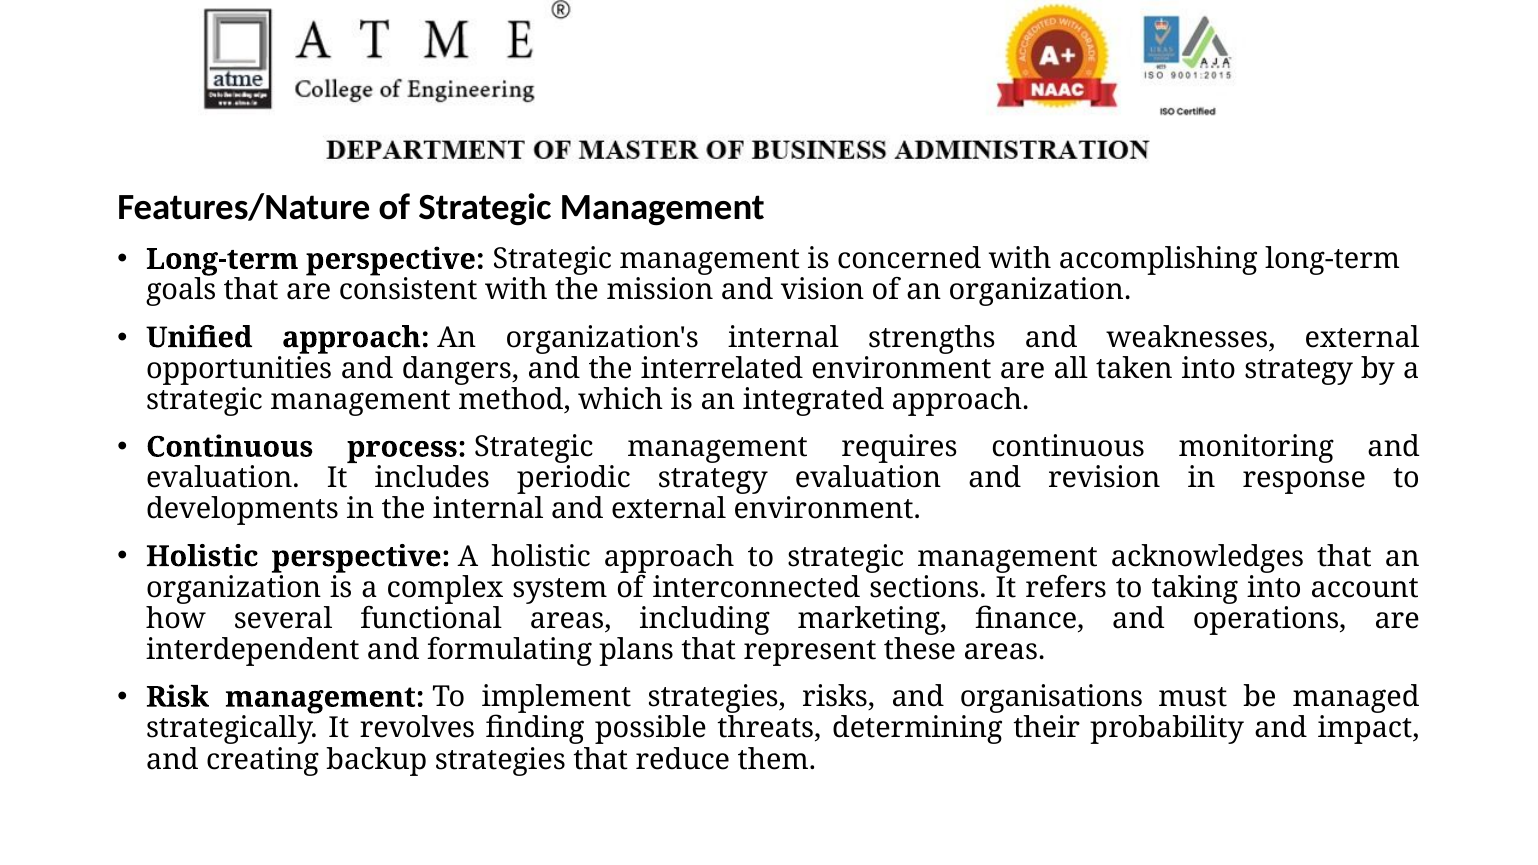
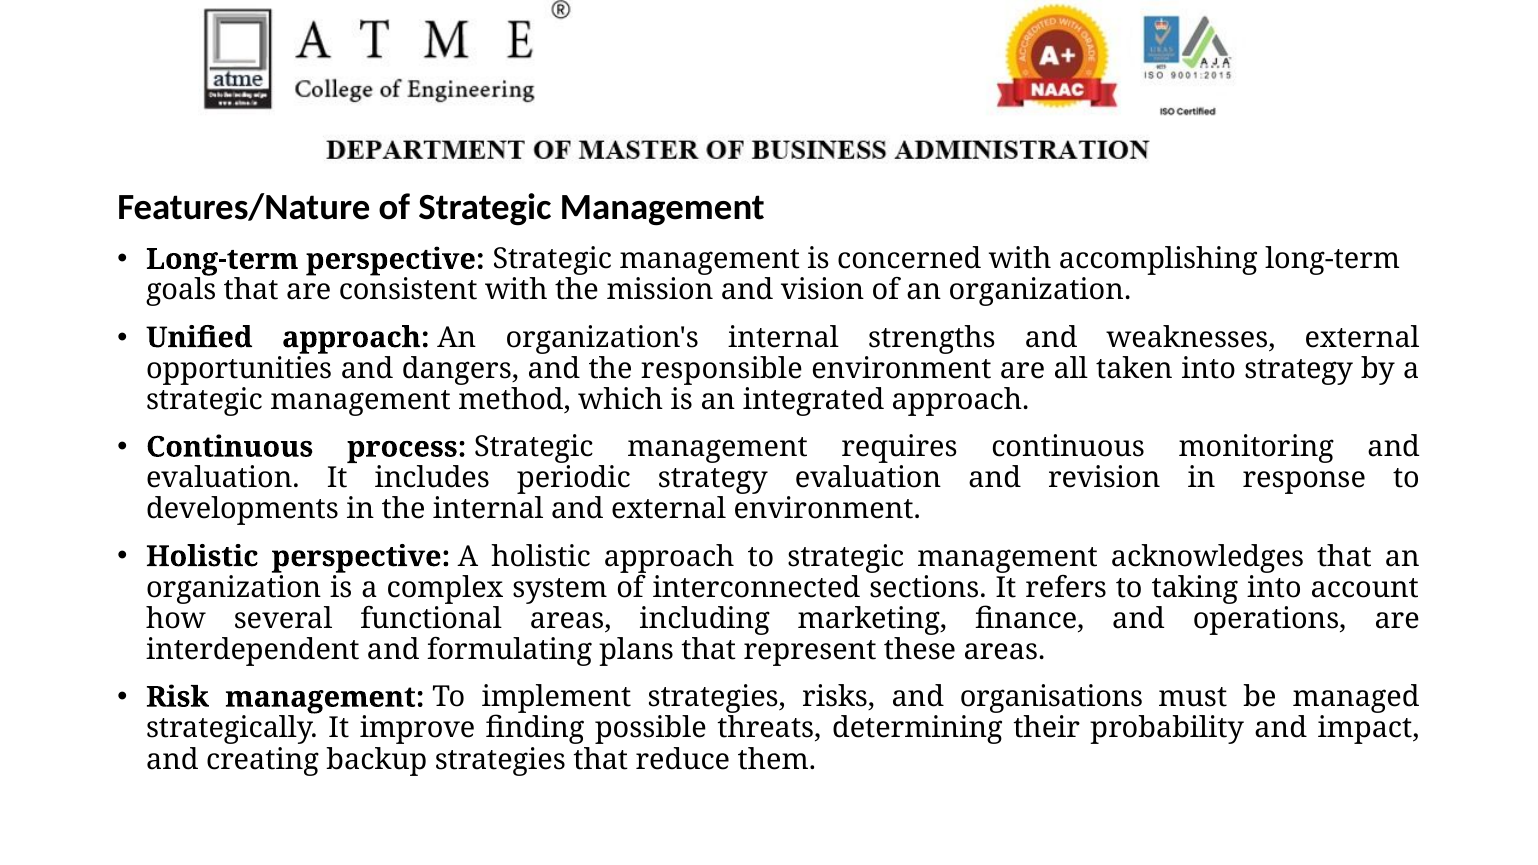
interrelated: interrelated -> responsible (722, 369)
revolves: revolves -> improve (418, 728)
